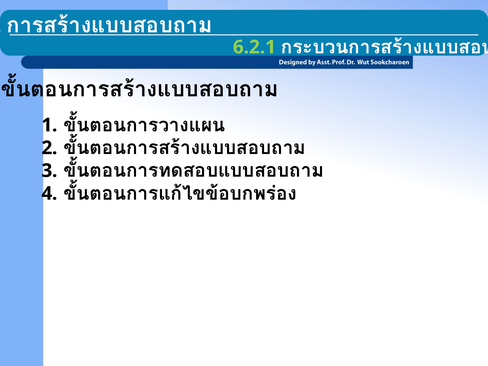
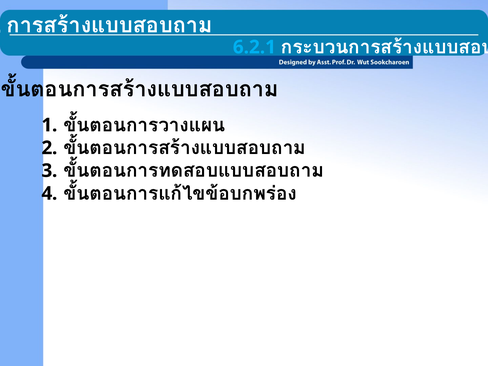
6.2.1 colour: light green -> light blue (254, 47)
